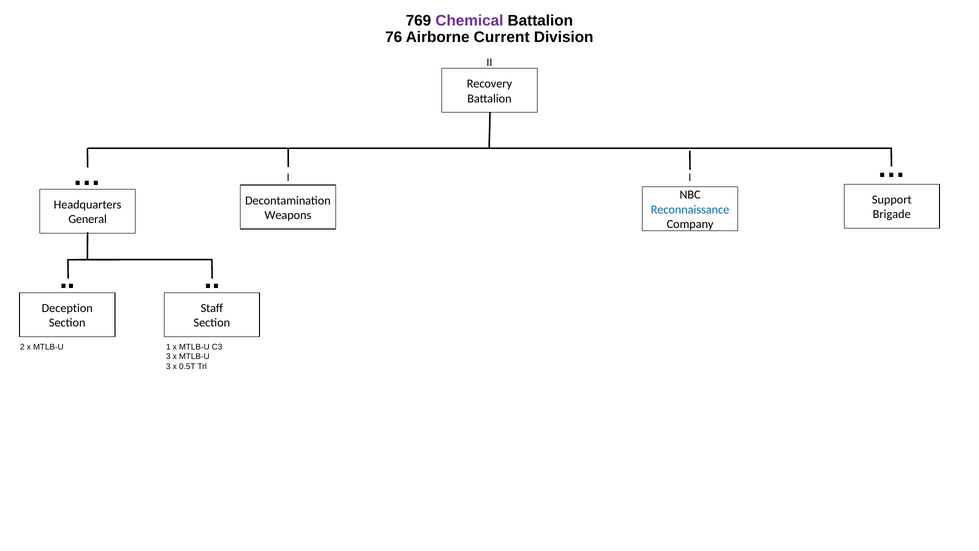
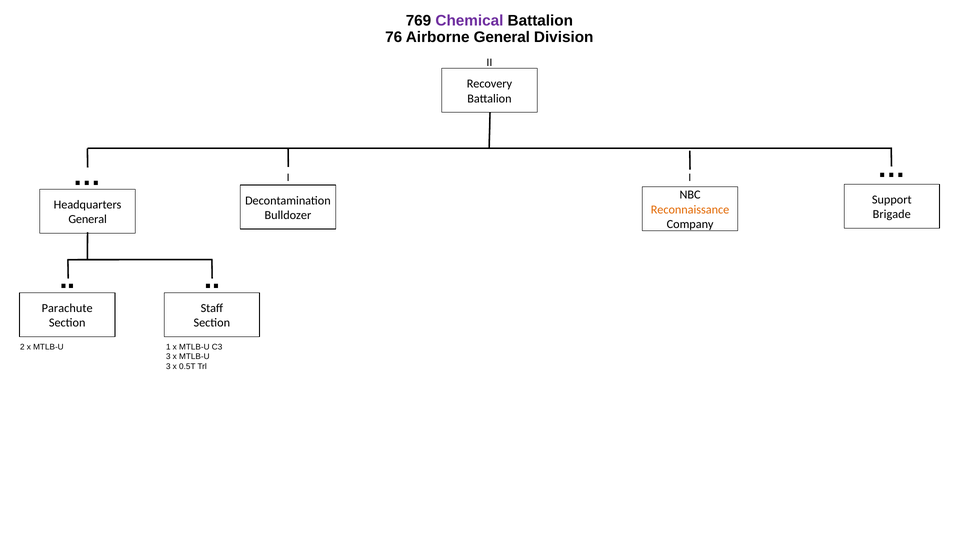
Airborne Current: Current -> General (502, 37)
Reconnaissance colour: blue -> orange (690, 209)
Weapons: Weapons -> Bulldozer (288, 215)
Deception: Deception -> Parachute (67, 308)
